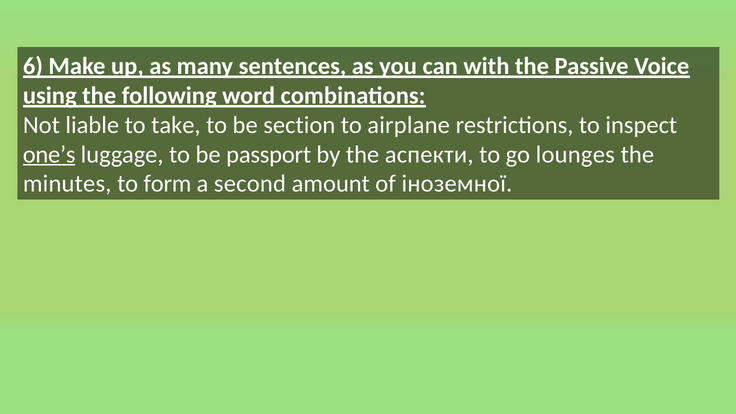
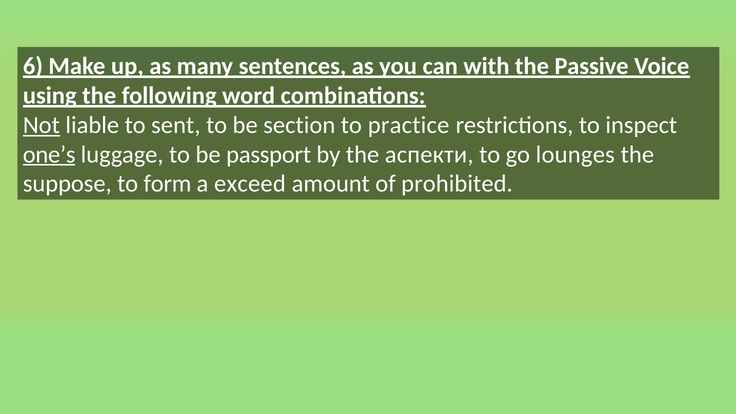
Not underline: none -> present (41, 125)
take: take -> sent (176, 125)
airplane: airplane -> practice (409, 125)
minutes: minutes -> suppose (67, 184)
second: second -> exceed (250, 184)
іноземної: іноземної -> prohibited (457, 184)
